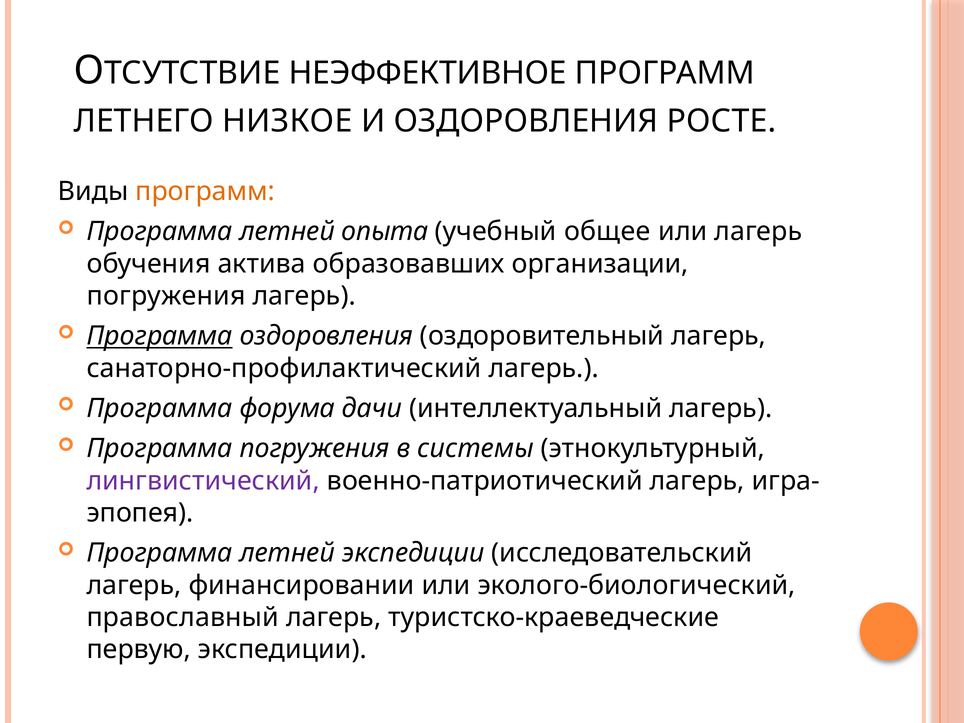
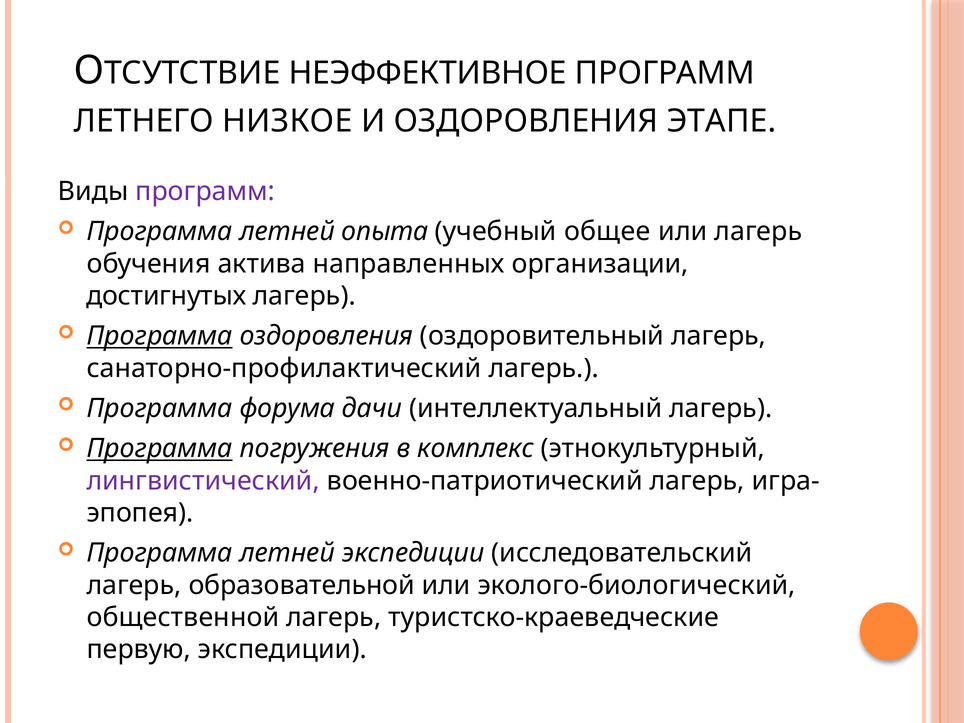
РОСТЕ: РОСТЕ -> ЭТАПЕ (721, 121)
программ colour: orange -> purple (205, 191)
образовавших: образовавших -> направленных (409, 264)
погружения: погружения -> достигнутых (166, 296)
Программа underline: none -> present (160, 449)
системы: системы -> комплекс (476, 449)
финансировании: финансировании -> образовательной (302, 585)
православный: православный -> общественной (183, 617)
